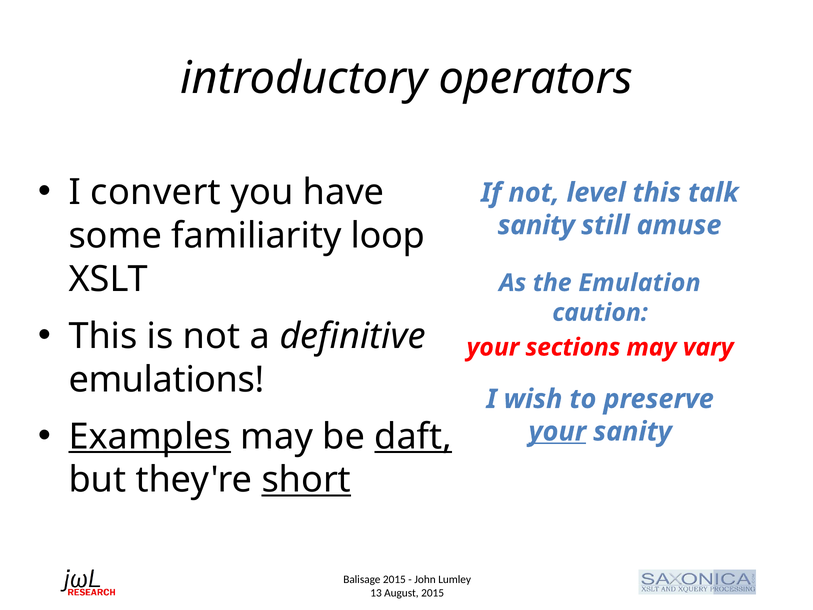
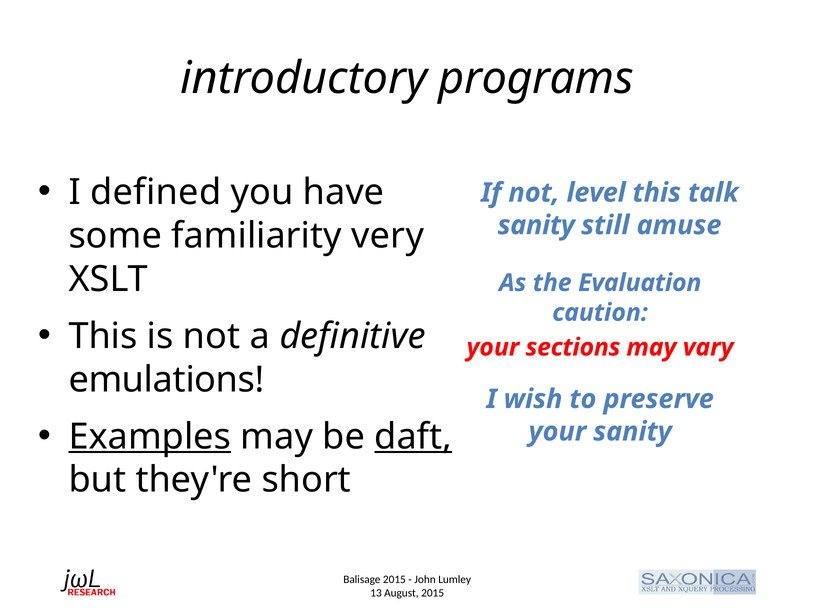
operators: operators -> programs (536, 78)
convert: convert -> defined (156, 192)
loop: loop -> very (388, 236)
Emulation: Emulation -> Evaluation (640, 283)
your underline: present -> none (557, 431)
short underline: present -> none (306, 480)
